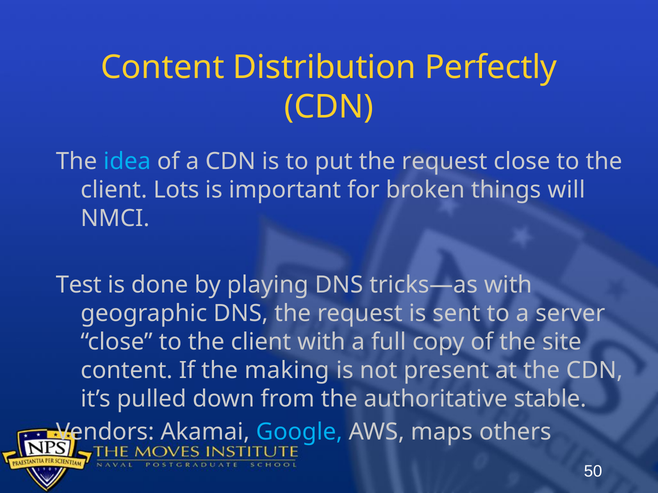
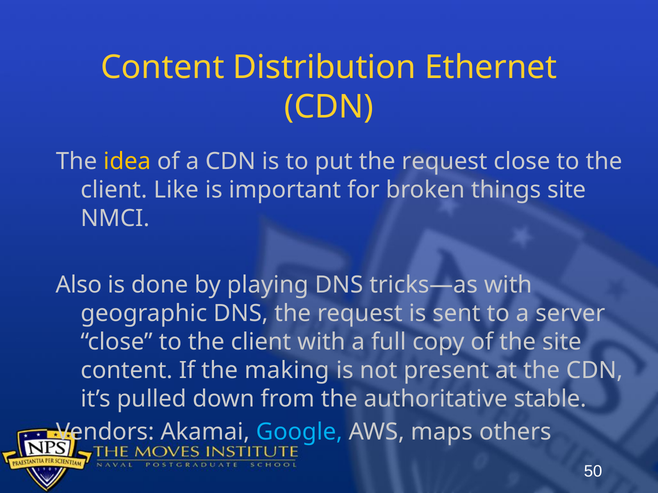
Perfectly: Perfectly -> Ethernet (491, 68)
idea colour: light blue -> yellow (127, 162)
Lots: Lots -> Like (176, 190)
things will: will -> site (567, 190)
Test: Test -> Also (79, 285)
